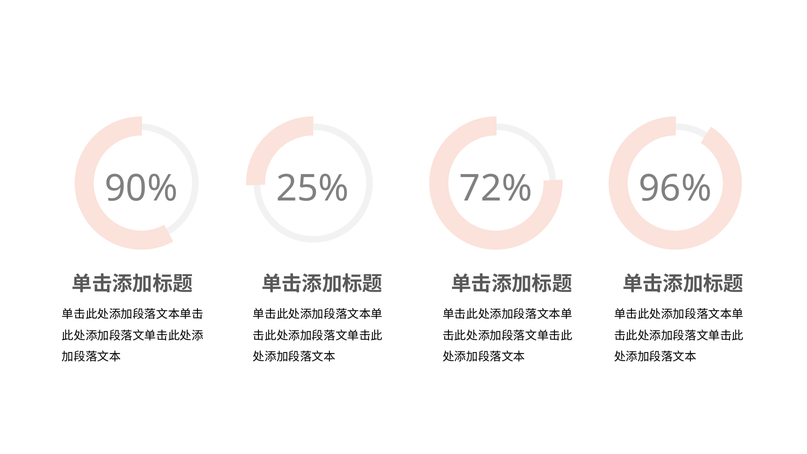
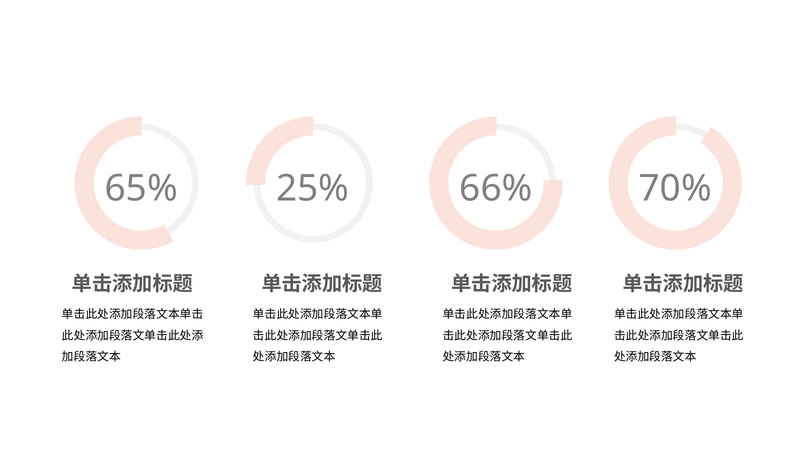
90%: 90% -> 65% (141, 188)
72%: 72% -> 66% (496, 188)
96%: 96% -> 70% (675, 188)
